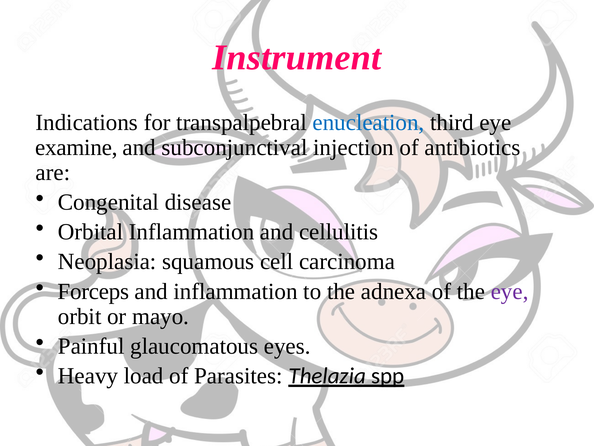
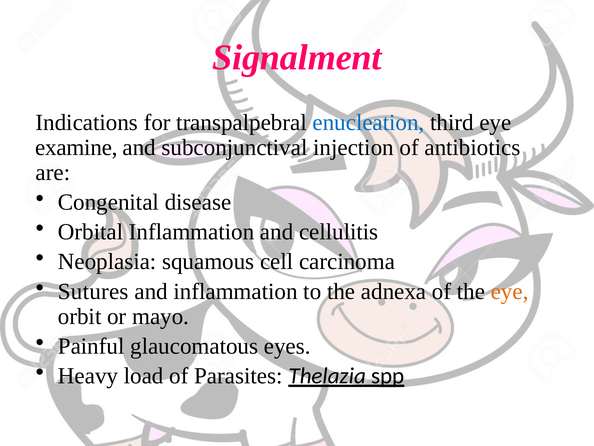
Instrument: Instrument -> Signalment (297, 58)
Forceps: Forceps -> Sutures (93, 291)
eye colour: purple -> orange (510, 291)
